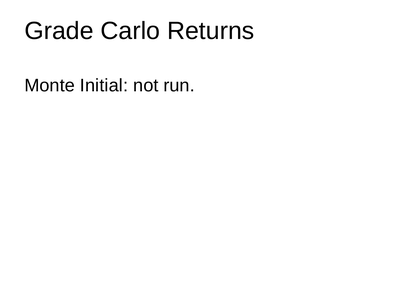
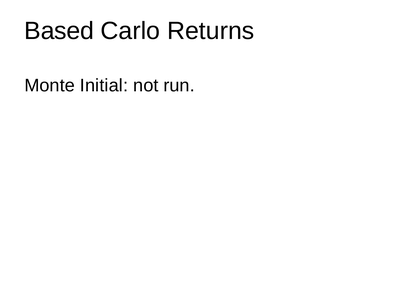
Grade: Grade -> Based (59, 31)
